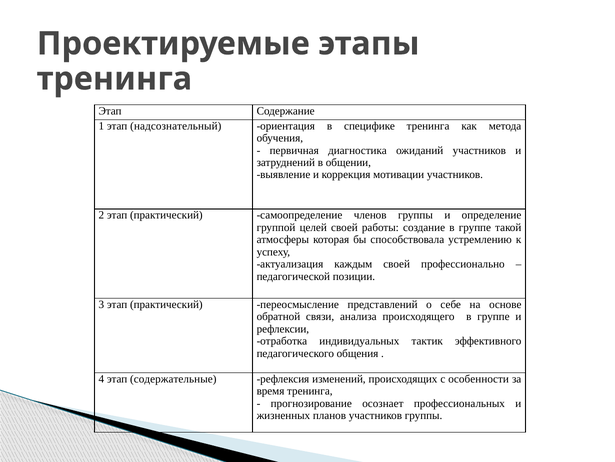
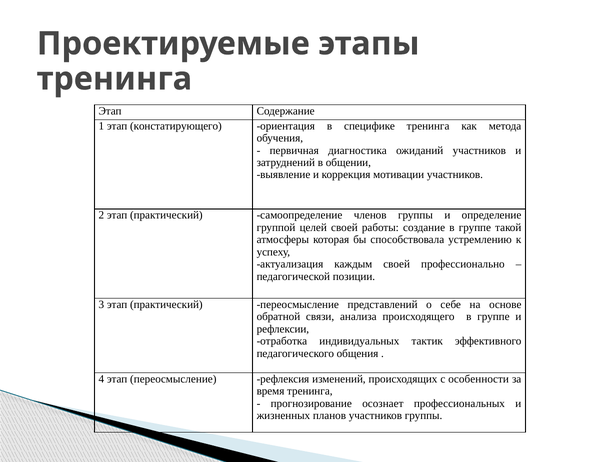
надсознательный: надсознательный -> констатирующего (176, 126)
этап содержательные: содержательные -> переосмысление (173, 378)
